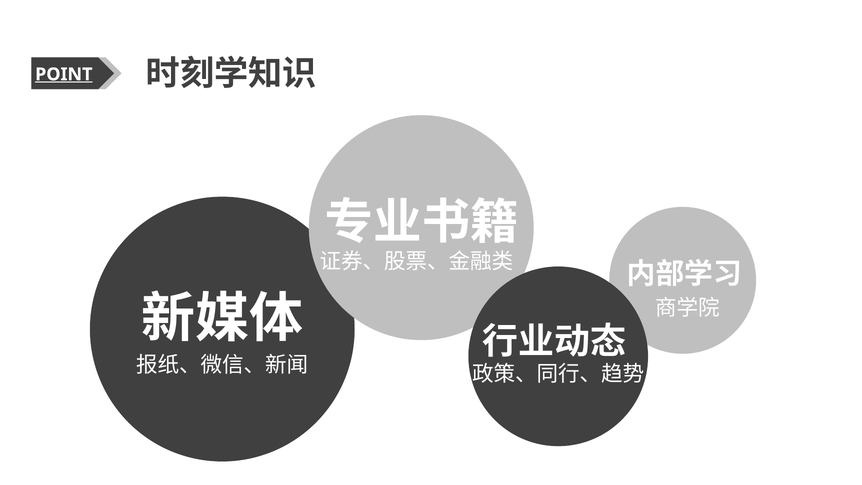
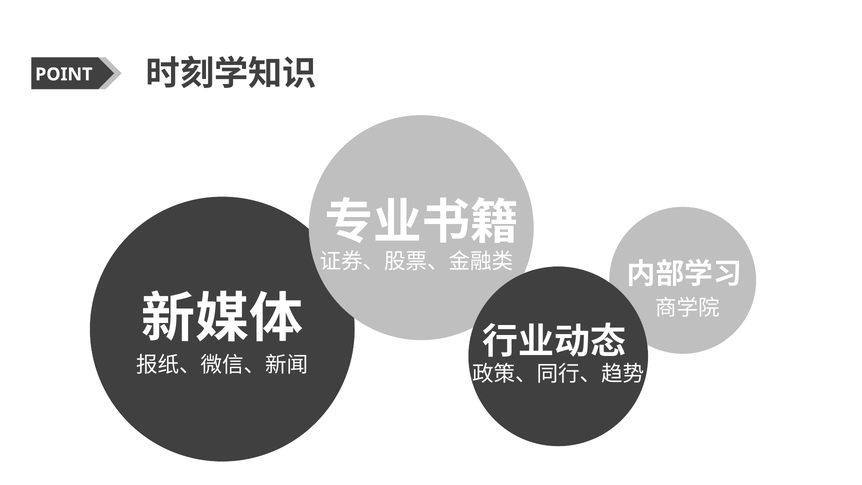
POINT underline: present -> none (64, 74)
